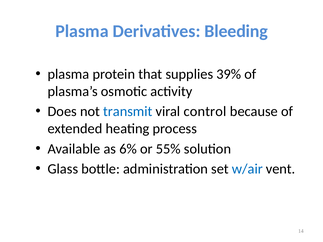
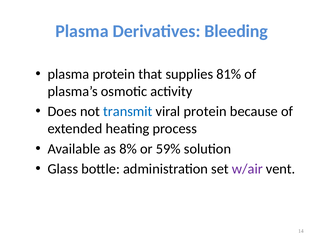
39%: 39% -> 81% (229, 74)
viral control: control -> protein (205, 112)
6%: 6% -> 8% (128, 149)
55%: 55% -> 59% (168, 149)
w/air colour: blue -> purple (247, 169)
